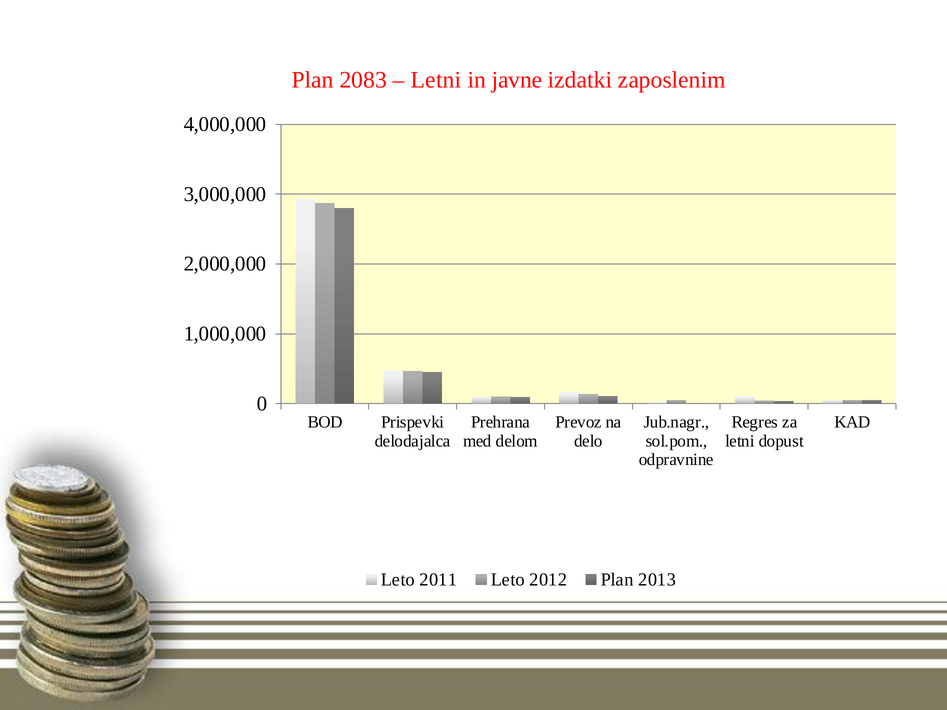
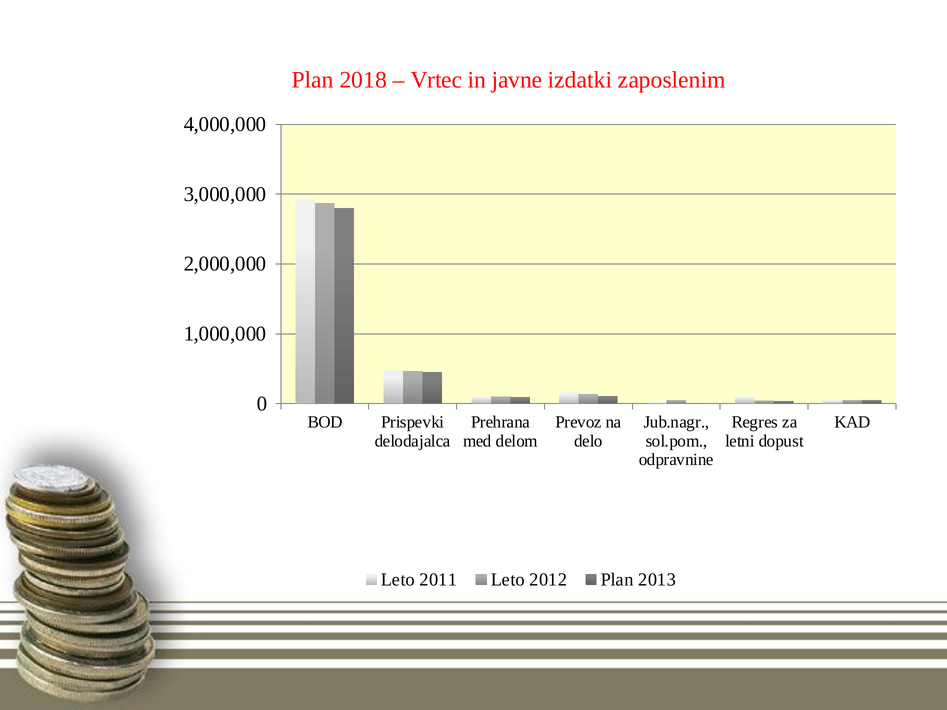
2083: 2083 -> 2018 (363, 80)
Letni: Letni -> Vrtec (436, 80)
